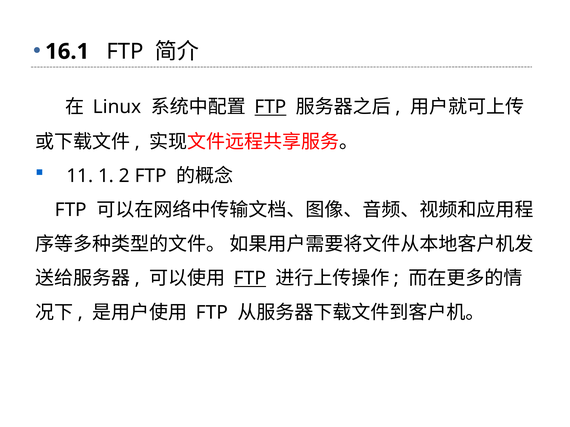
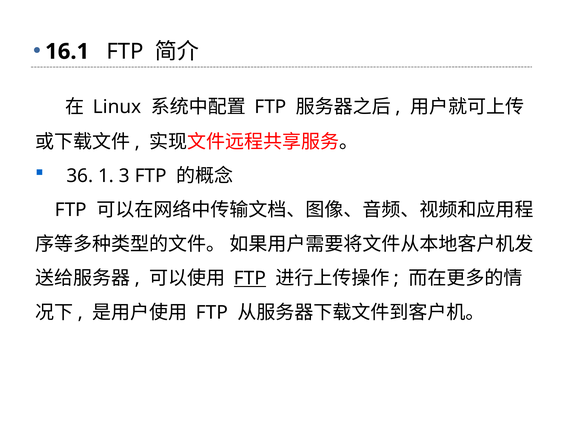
FTP underline: present -> none (270, 107)
11: 11 -> 36 (80, 176)
2: 2 -> 3 (124, 176)
